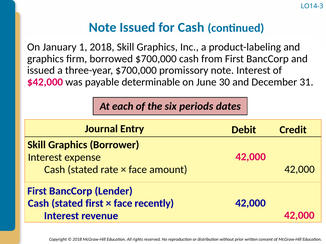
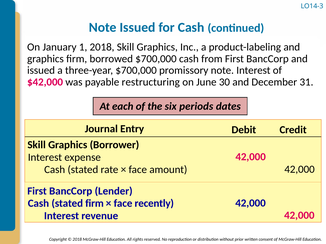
determinable: determinable -> restructuring (151, 82)
stated first: first -> firm (94, 204)
